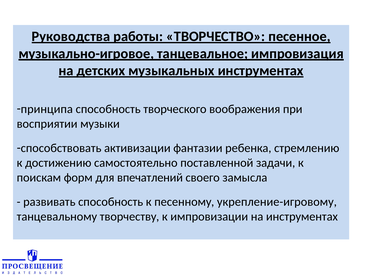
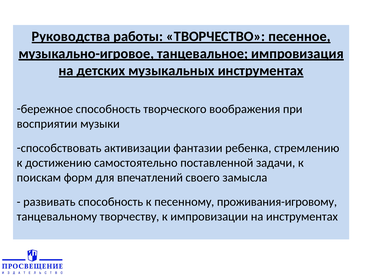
принципа: принципа -> бережное (47, 109)
укрепление-игровому: укрепление-игровому -> проживания-игровому (277, 202)
